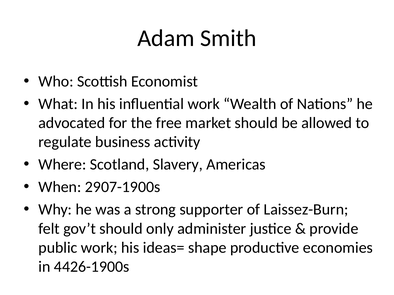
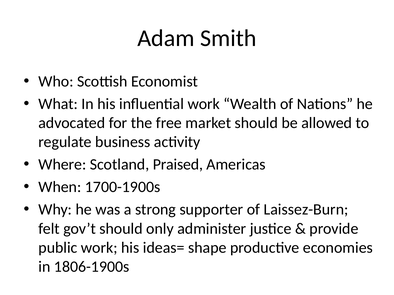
Slavery: Slavery -> Praised (178, 165)
2907-1900s: 2907-1900s -> 1700-1900s (123, 187)
4426-1900s: 4426-1900s -> 1806-1900s (92, 267)
